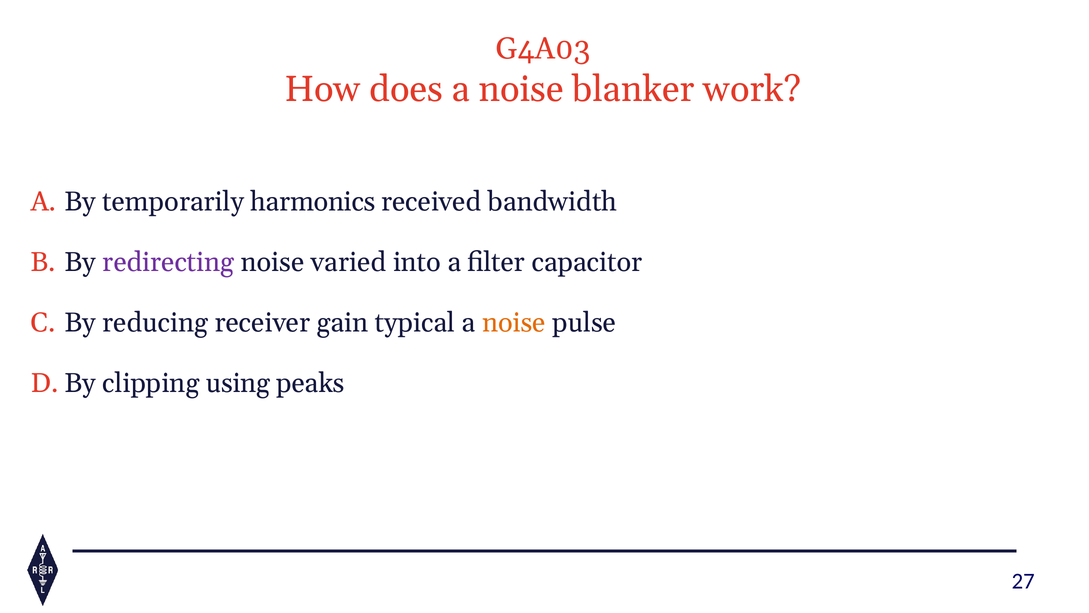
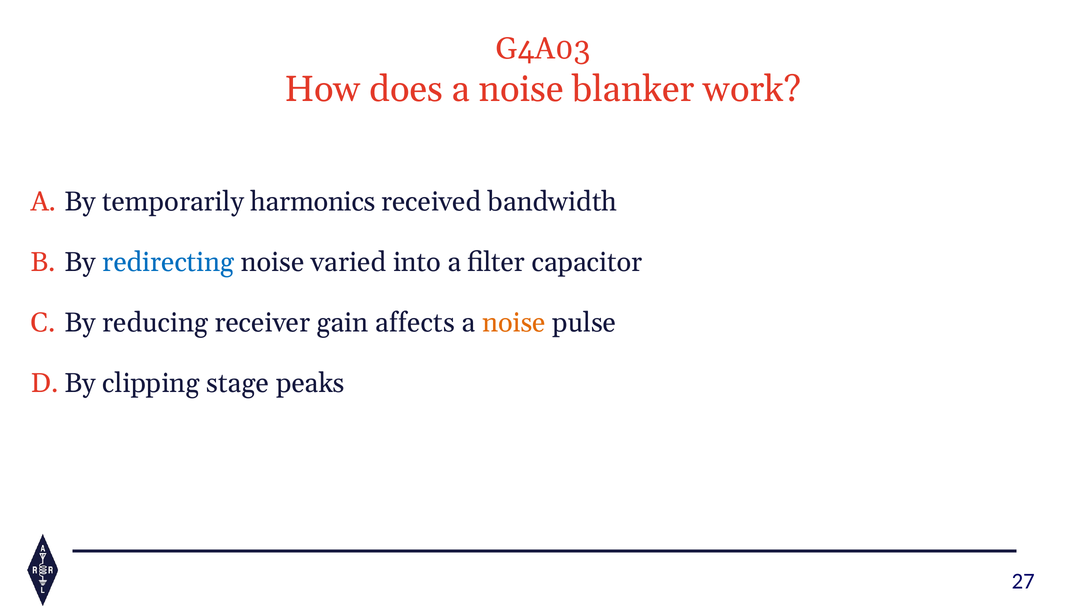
redirecting colour: purple -> blue (168, 262)
typical: typical -> affects (415, 323)
using: using -> stage (238, 383)
